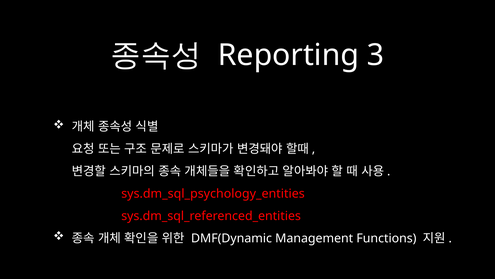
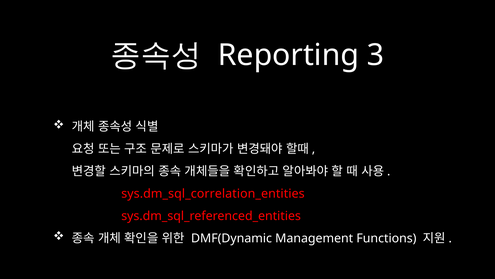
sys.dm_sql_psychology_entities: sys.dm_sql_psychology_entities -> sys.dm_sql_correlation_entities (213, 193)
